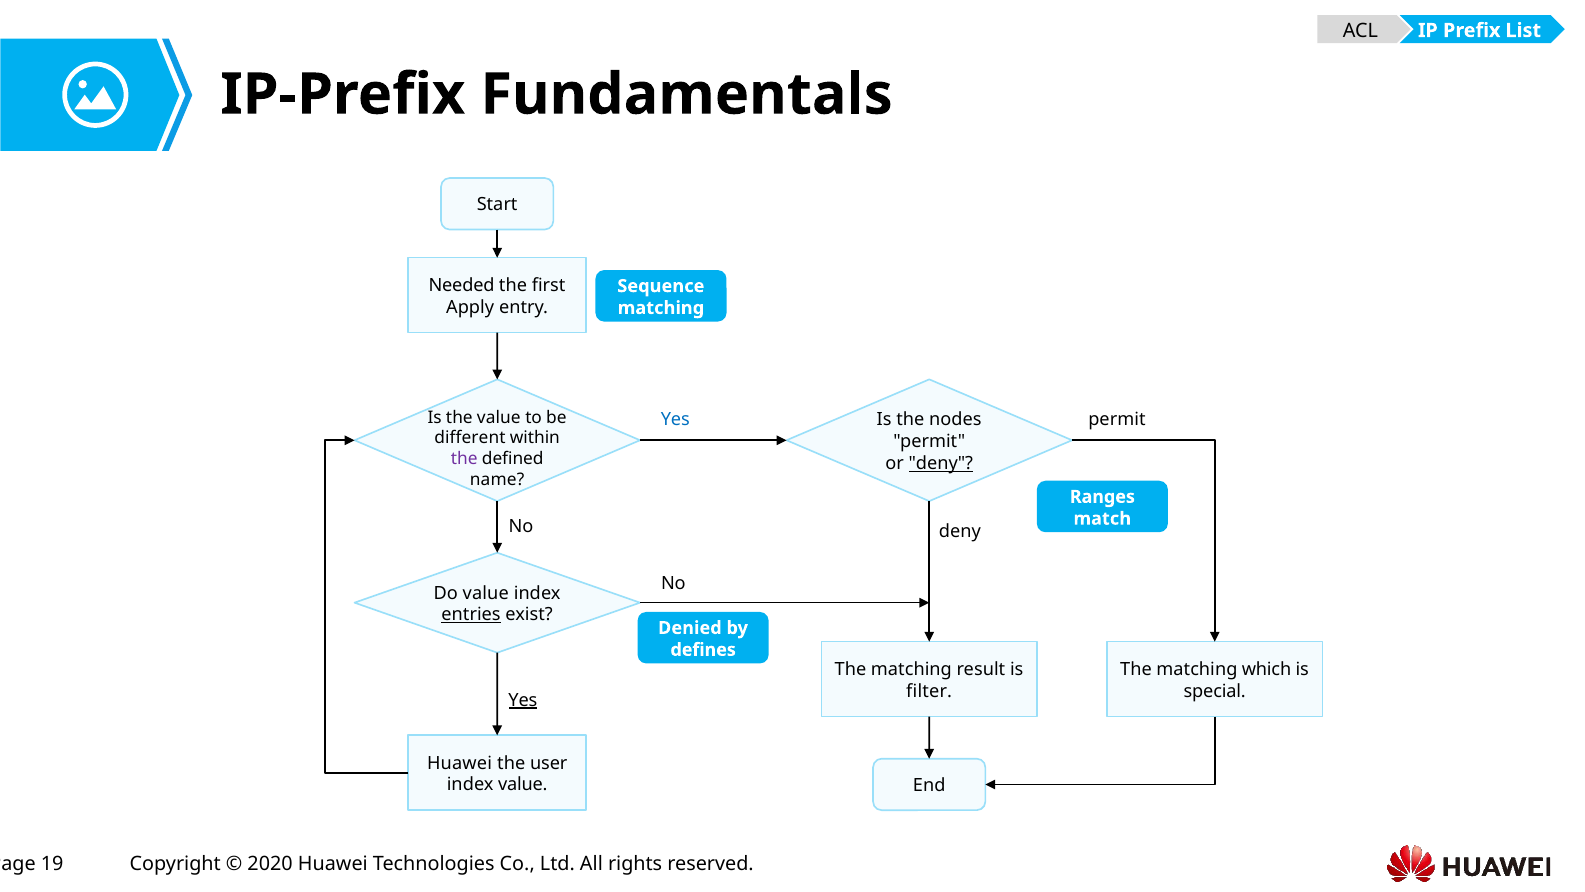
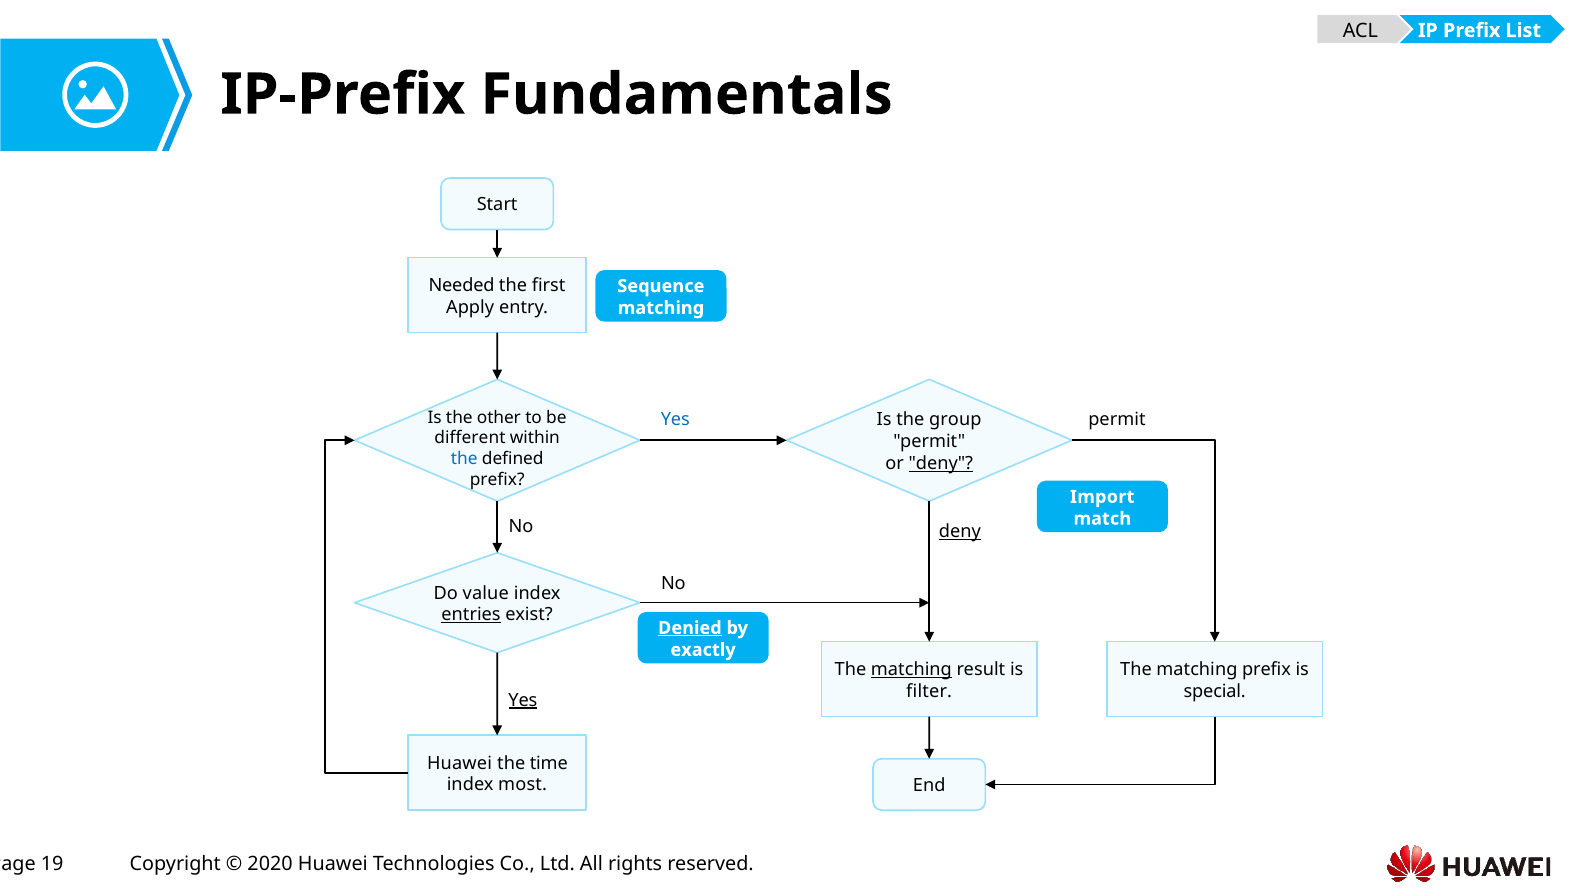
the value: value -> other (499, 417)
nodes: nodes -> group (955, 419)
the colour: purple -> blue (464, 459)
name: name -> prefix (497, 479)
Ranges: Ranges -> Import (1102, 497)
deny underline: none -> present (960, 531)
Denied underline: none -> present (690, 628)
defines: defines -> exactly (703, 649)
matching underline: none -> present (911, 669)
matching which: which -> prefix (1267, 669)
user: user -> time (549, 763)
index value: value -> most (523, 785)
